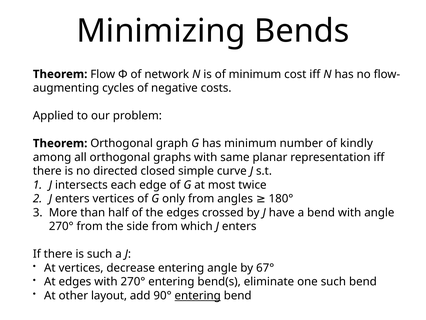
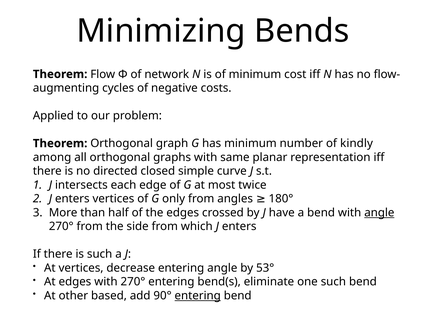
angle underline: none -> present (379, 212)
67°: 67° -> 53° (265, 268)
layout: layout -> based (109, 295)
